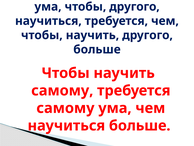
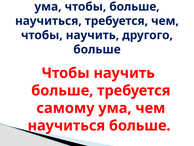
чтобы другого: другого -> больше (134, 7)
самому: самому -> больше (62, 90)
